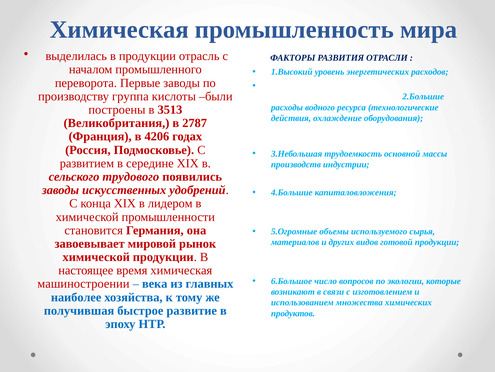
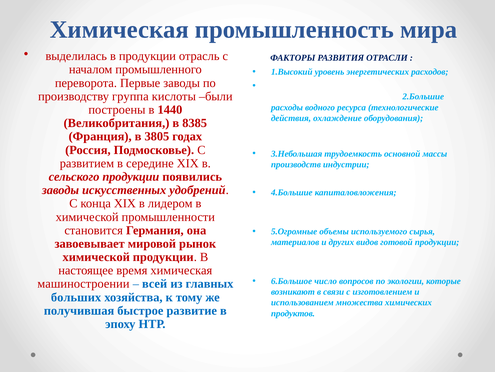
3513: 3513 -> 1440 (170, 110)
2787: 2787 -> 8385 (195, 123)
4206: 4206 -> 3805 (157, 136)
сельского трудового: трудового -> продукции (131, 176)
века: века -> всей (155, 283)
наиболее: наиболее -> больших (76, 297)
